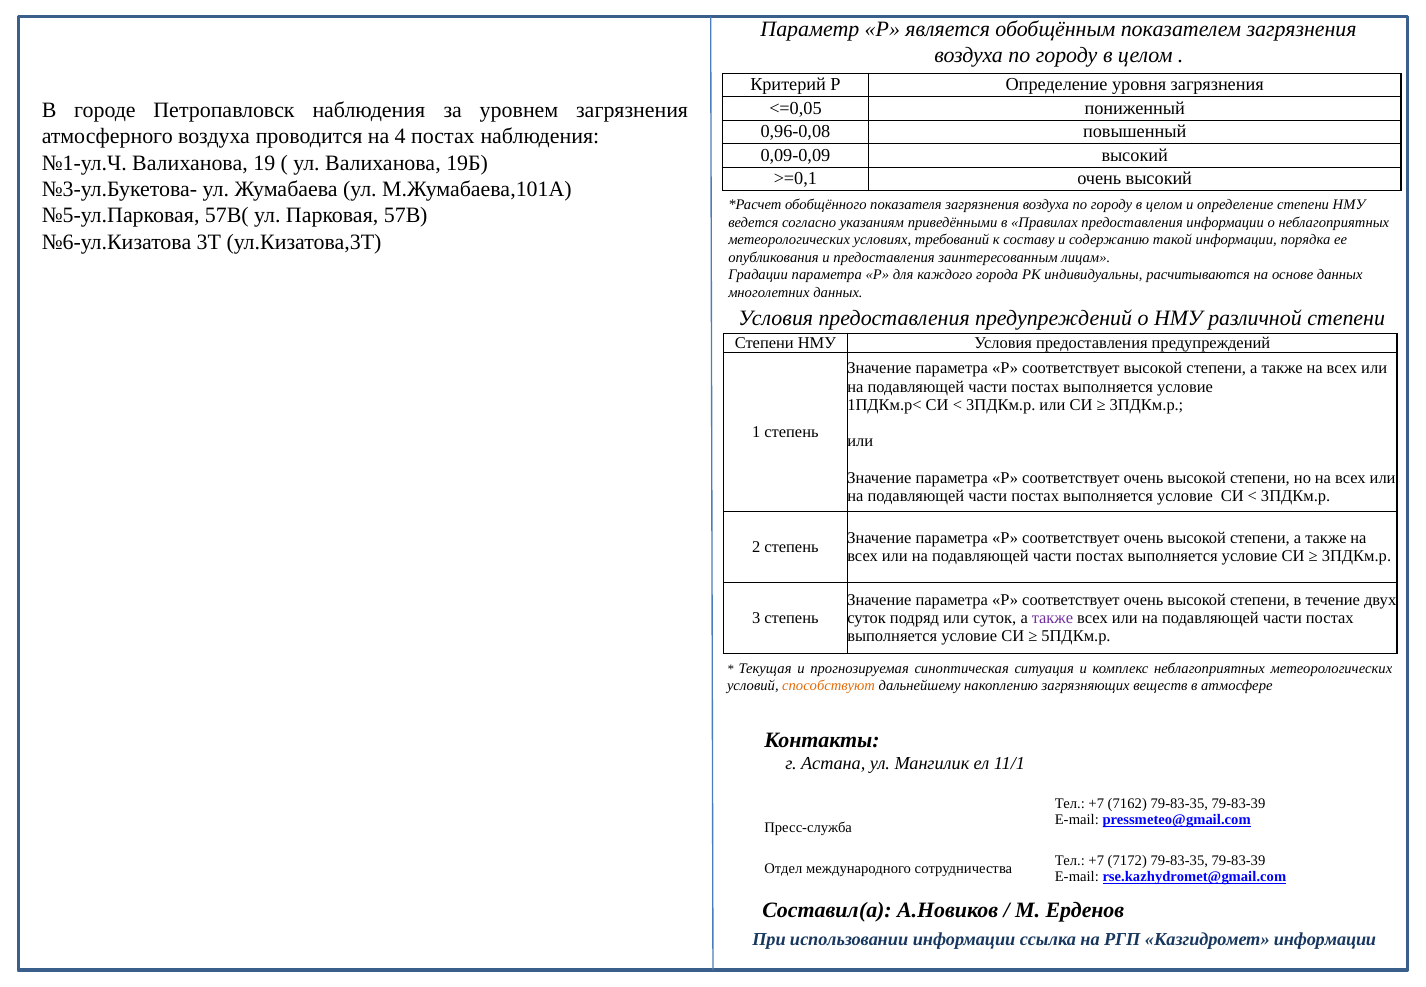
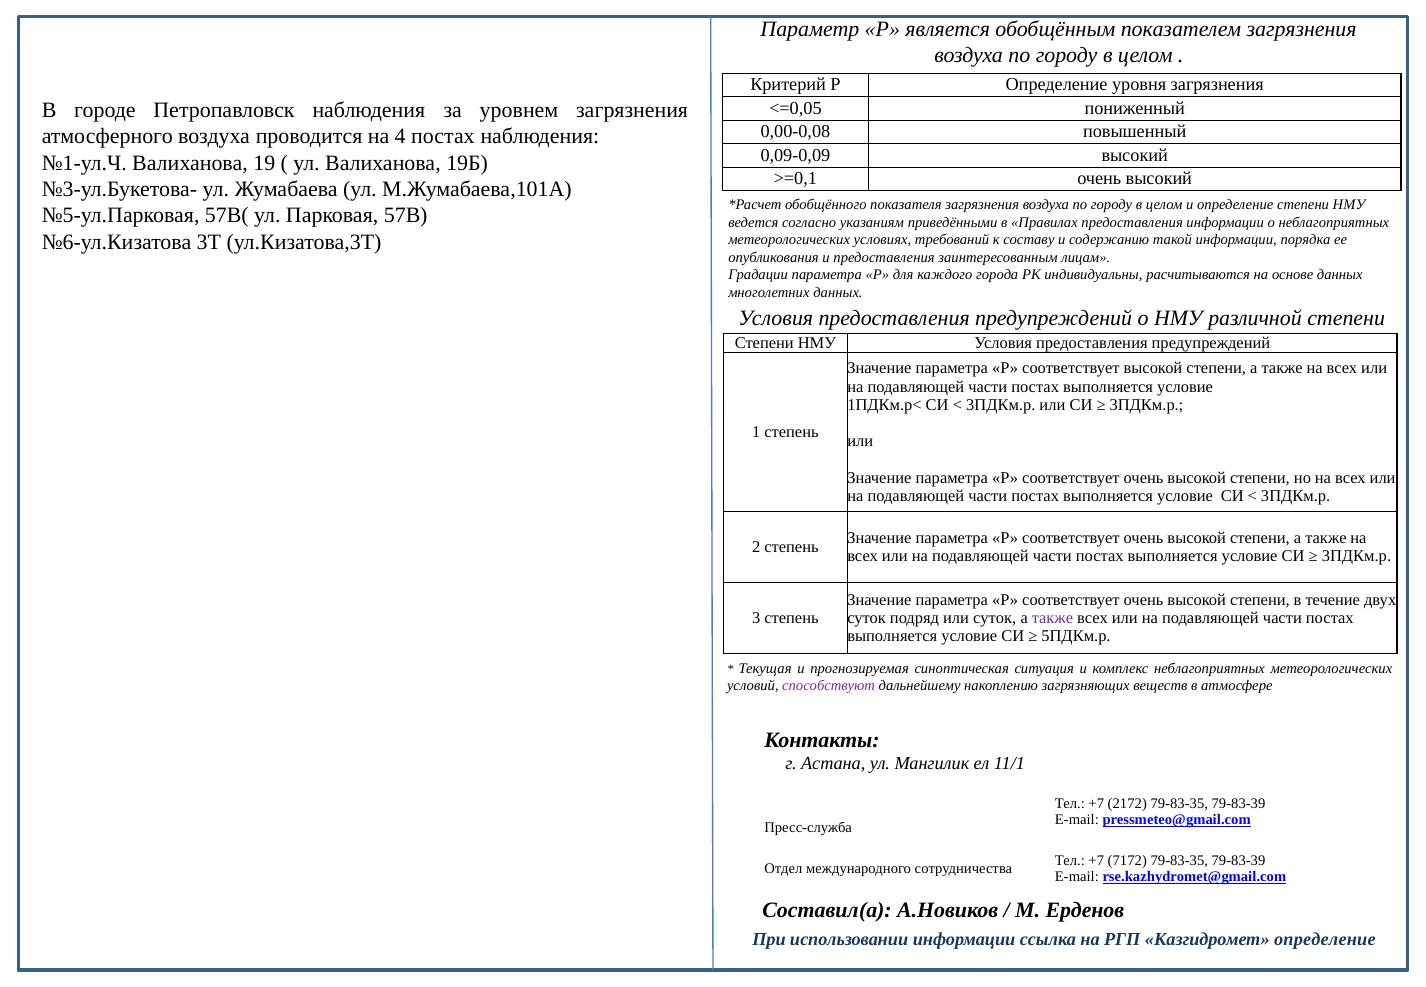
0,96-0,08: 0,96-0,08 -> 0,00-0,08 (795, 132)
способствуют colour: orange -> purple (829, 686)
7162: 7162 -> 2172 (1127, 804)
Казгидромет информации: информации -> определение (1325, 940)
